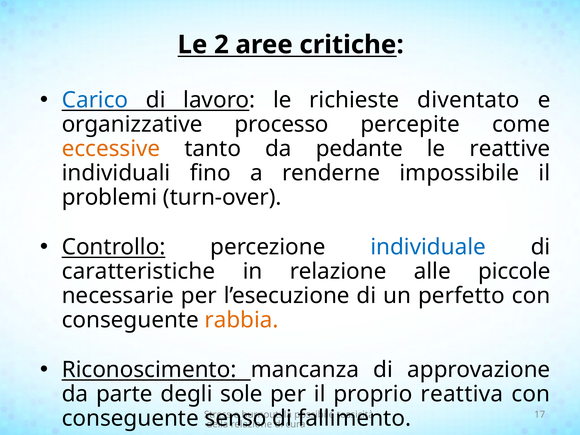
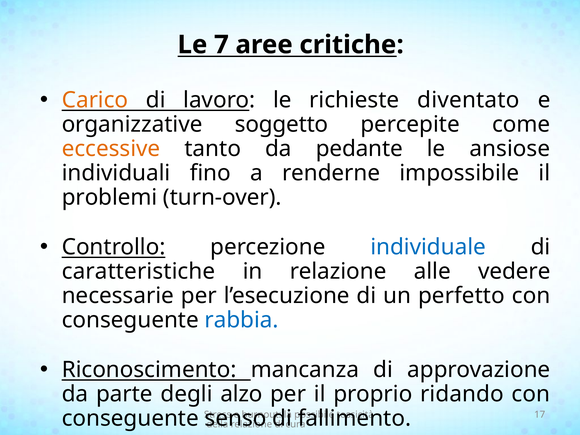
2: 2 -> 7 (221, 45)
Carico colour: blue -> orange (95, 100)
processo: processo -> soggetto (282, 124)
reattive: reattive -> ansiose (510, 149)
piccole: piccole -> vedere (514, 271)
rabbia colour: orange -> blue (242, 320)
sole: sole -> alzo (241, 394)
reattiva: reattiva -> ridando (462, 394)
